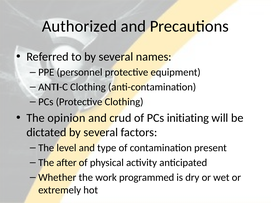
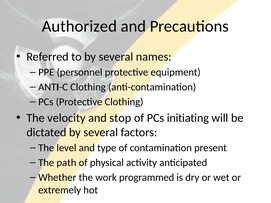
opinion: opinion -> velocity (66, 118)
crud: crud -> stop (120, 118)
after: after -> path (66, 163)
